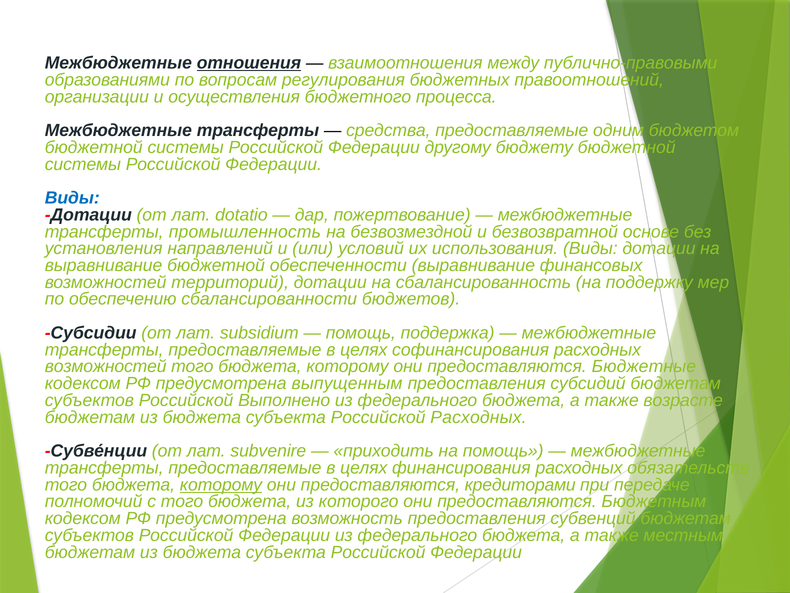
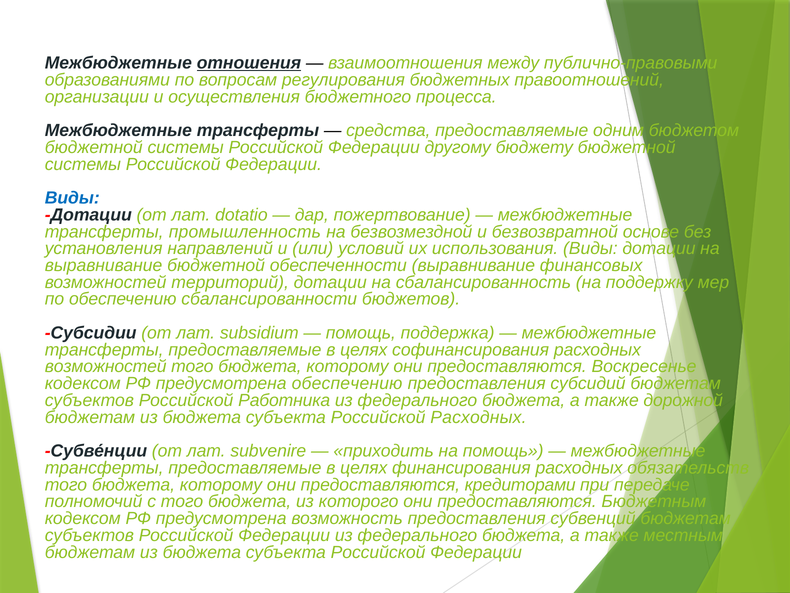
Бюджетные: Бюджетные -> Воскресенье (644, 366)
предусмотрена выпущенным: выпущенным -> обеспечению (347, 383)
Выполнено: Выполнено -> Работника (284, 400)
возрасте: возрасте -> дорожной (683, 400)
которому underline: present -> none (221, 484)
